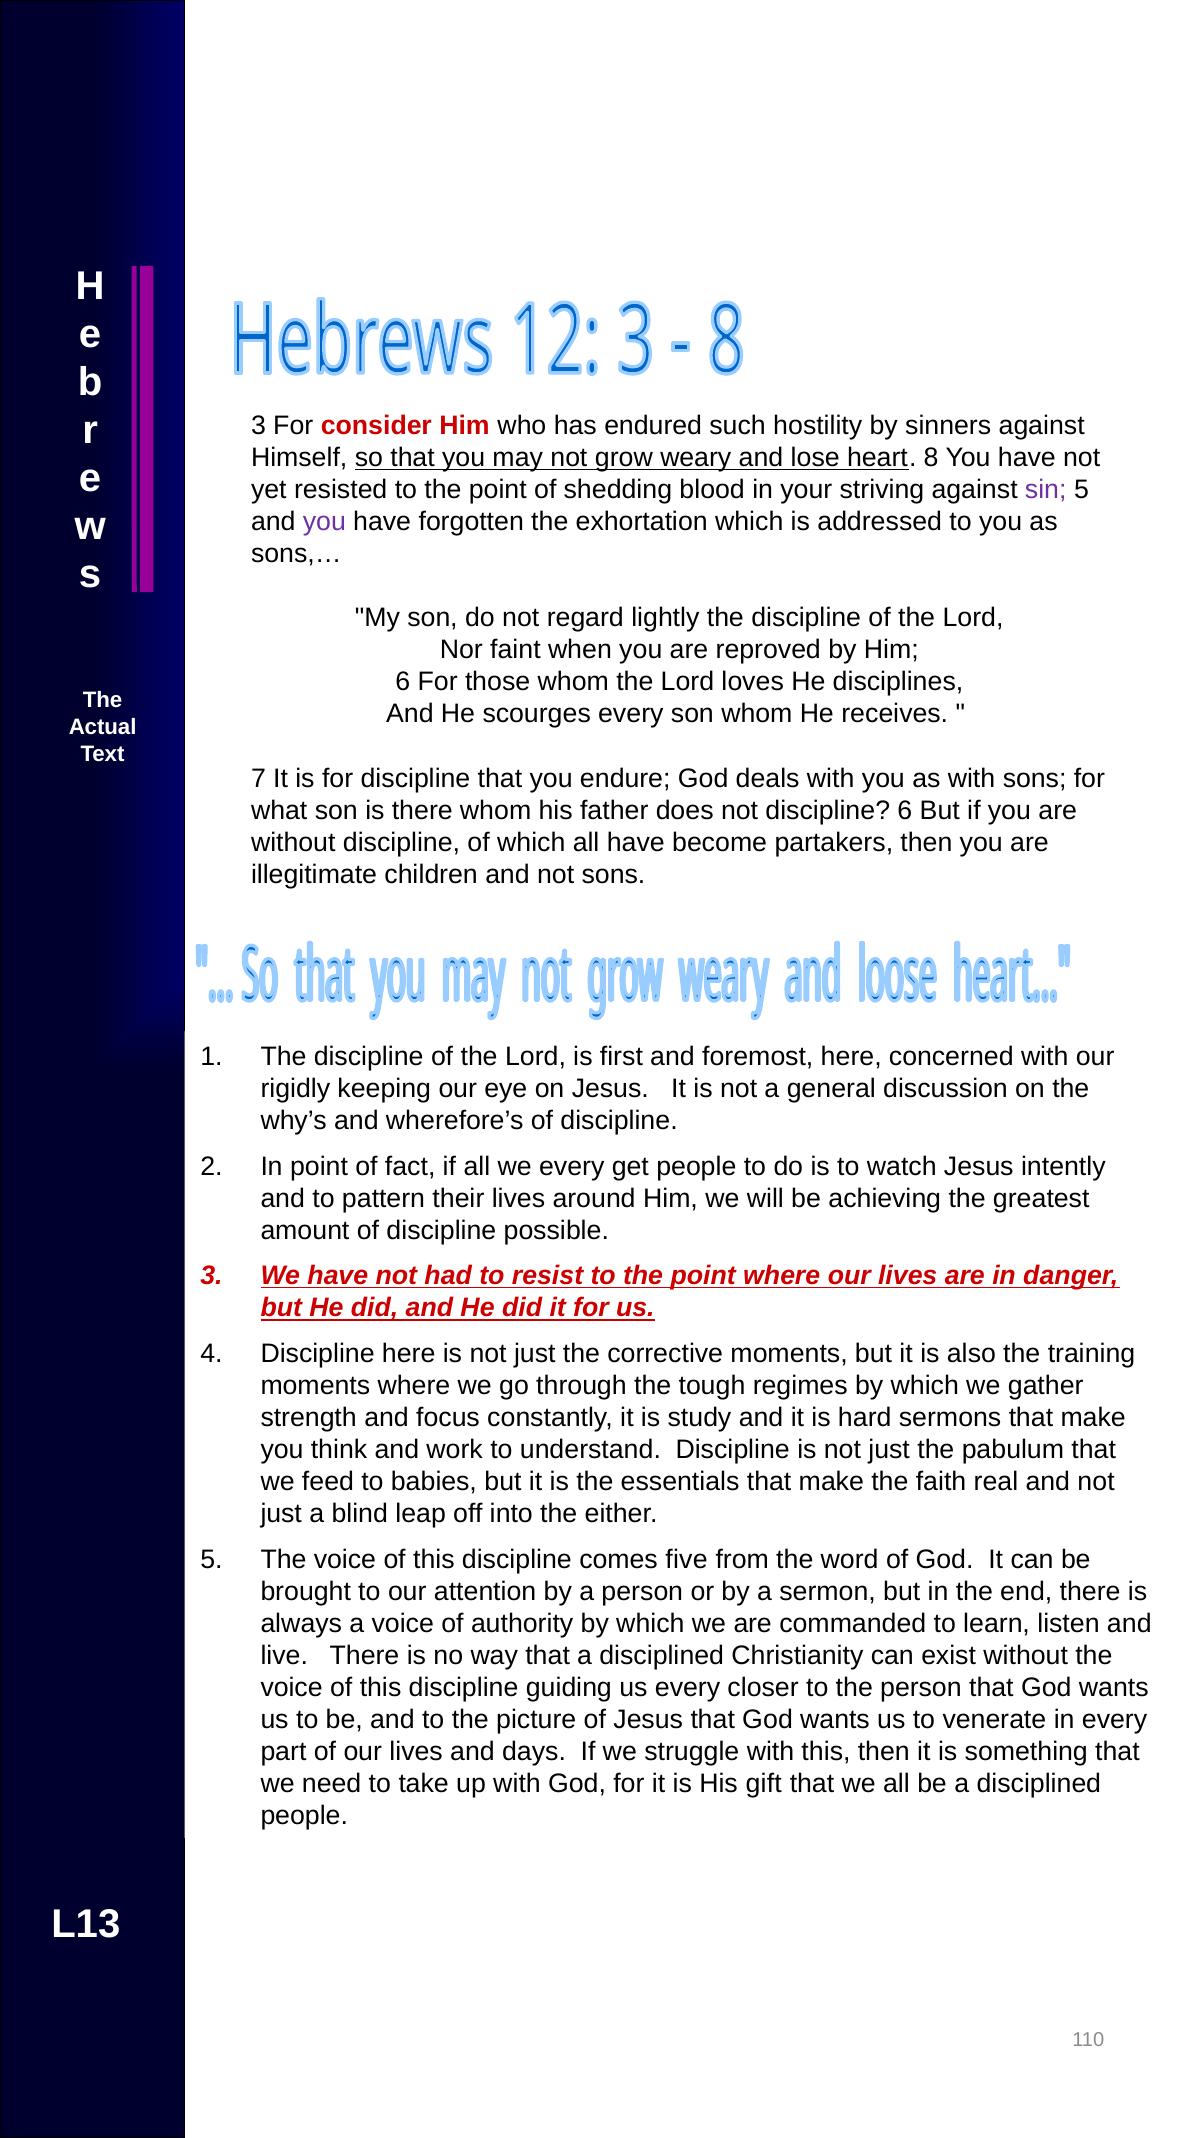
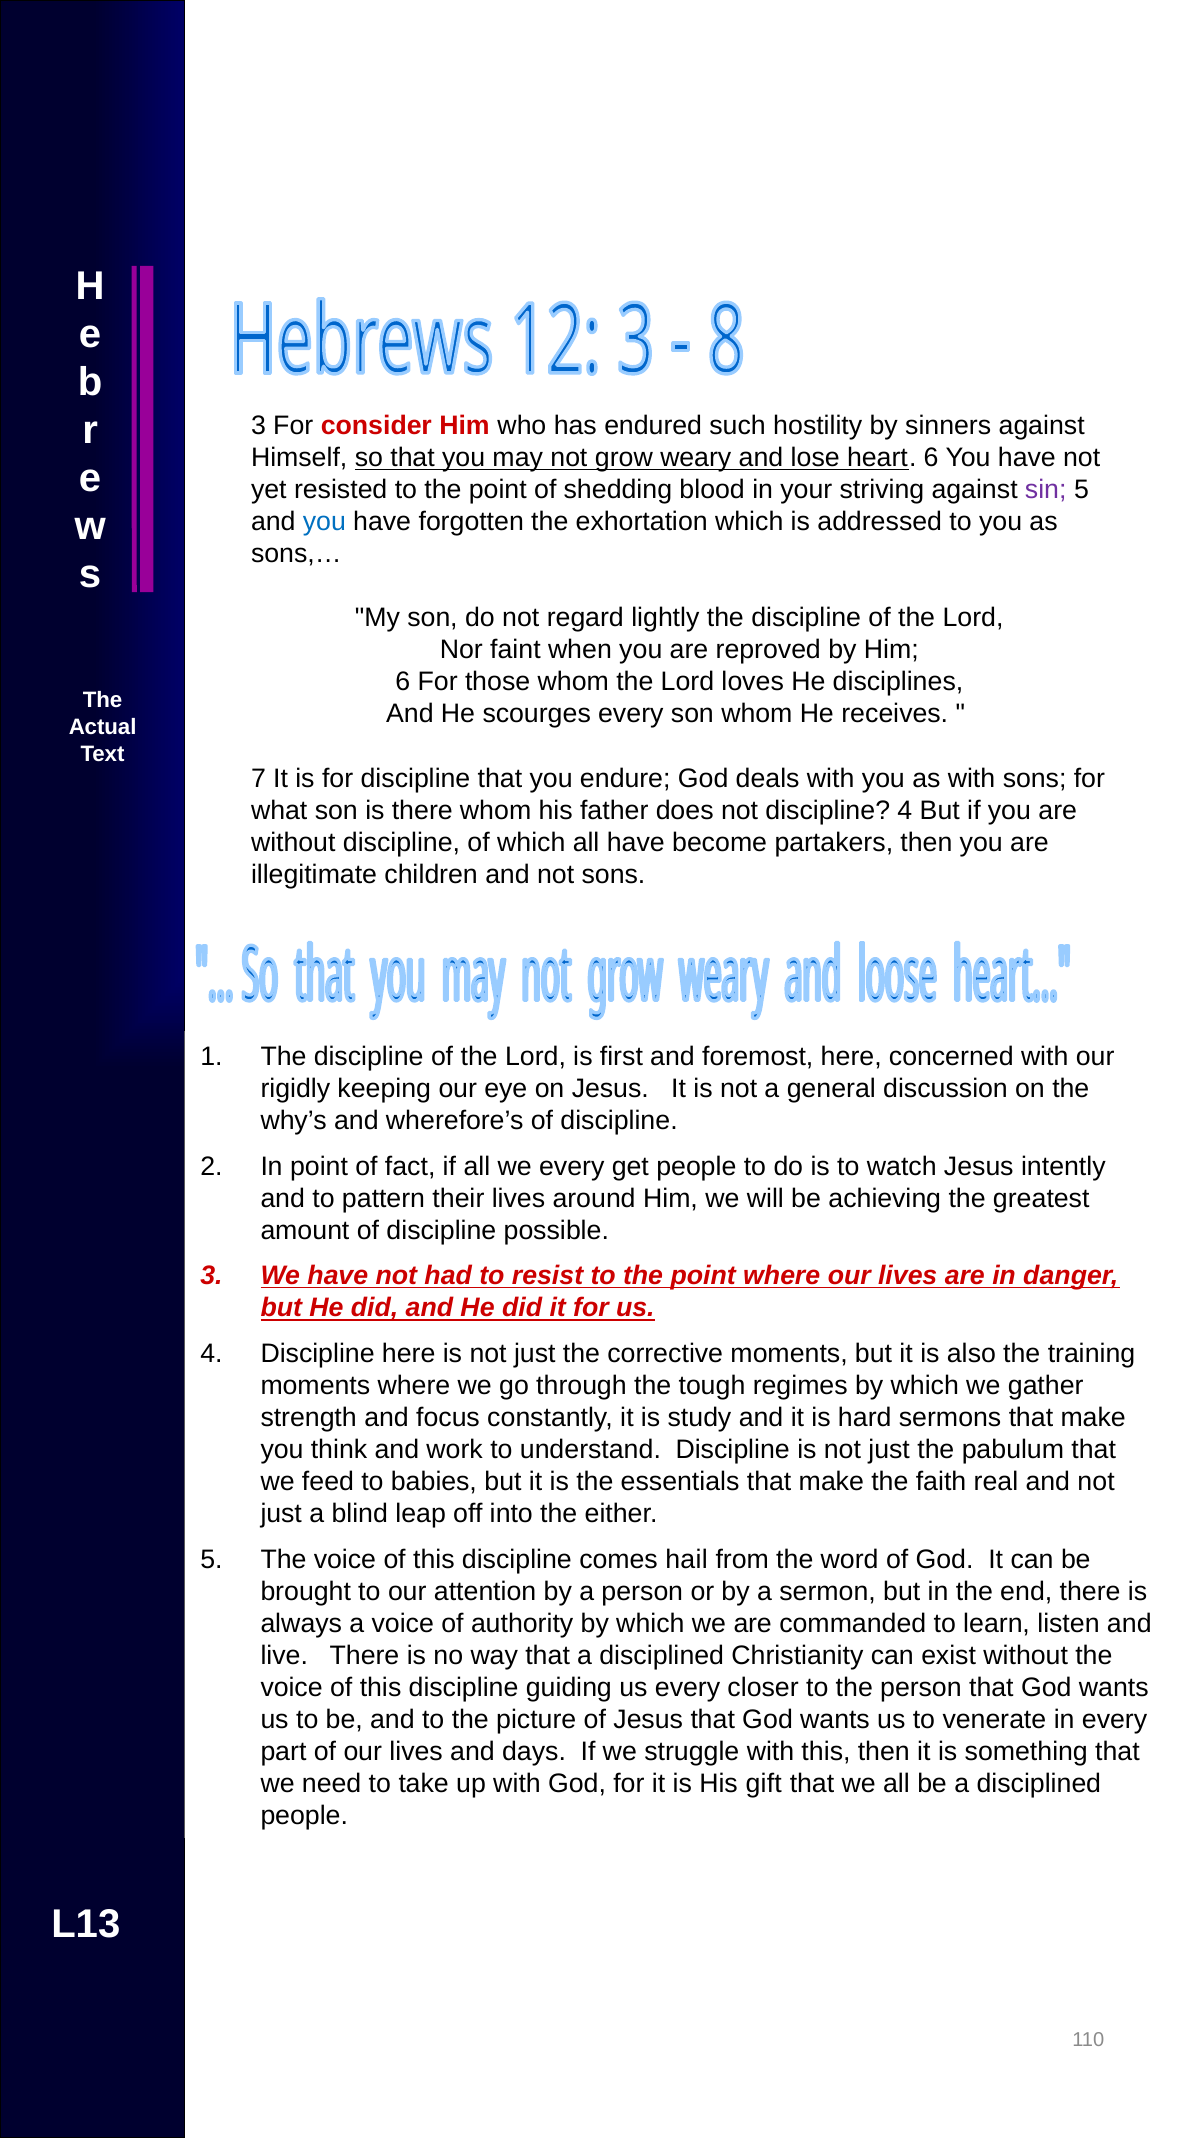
heart 8: 8 -> 6 (931, 458)
you colour: purple -> blue (324, 522)
discipline 6: 6 -> 4 (905, 811)
five: five -> hail (687, 1560)
